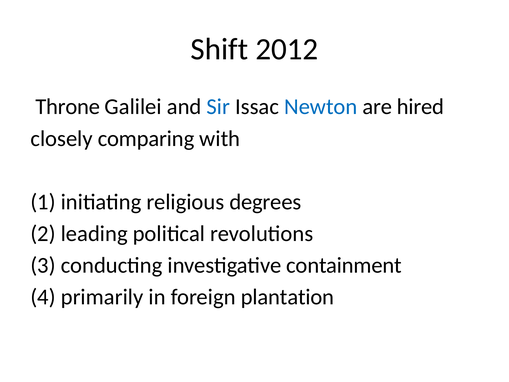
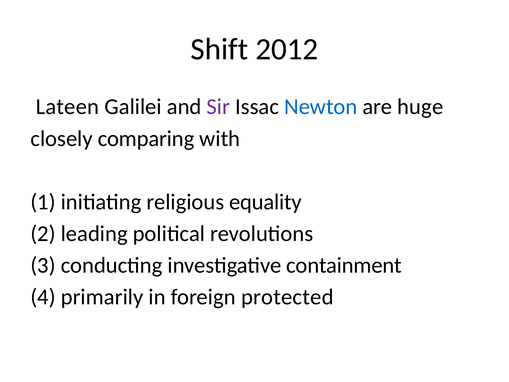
Throne: Throne -> Lateen (67, 107)
Sir colour: blue -> purple (218, 107)
hired: hired -> huge (420, 107)
degrees: degrees -> equality (265, 202)
plantation: plantation -> protected (287, 297)
